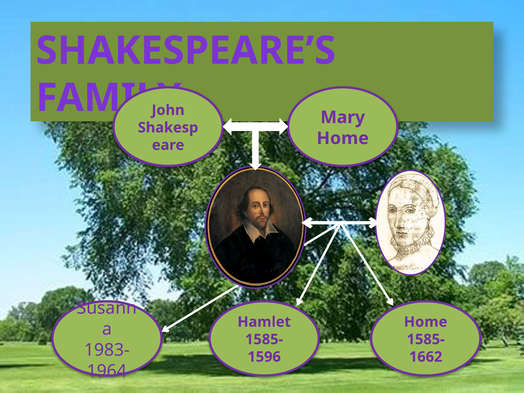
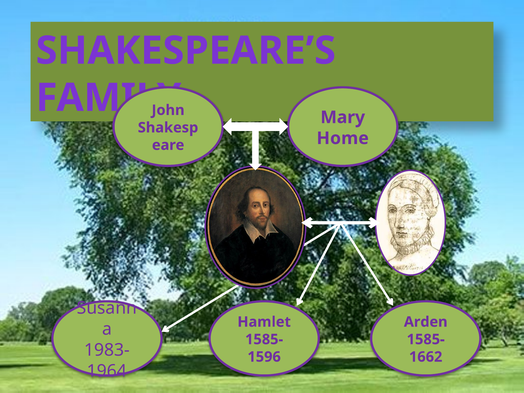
Home: Home -> Arden (426, 322)
